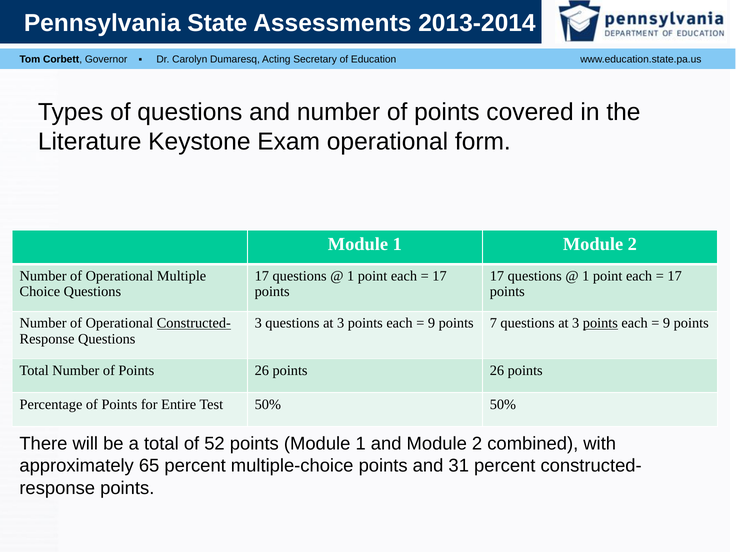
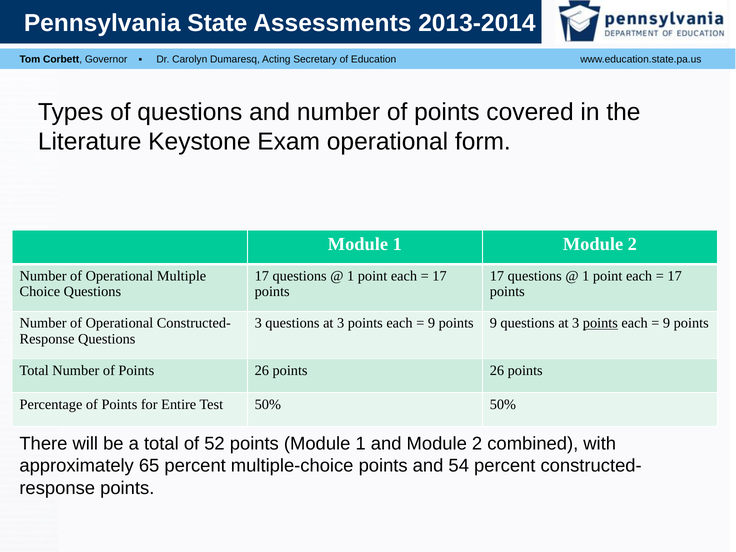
Constructed- underline: present -> none (194, 323)
points 7: 7 -> 9 (493, 323)
31: 31 -> 54 (459, 466)
